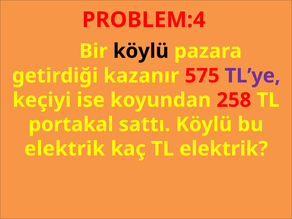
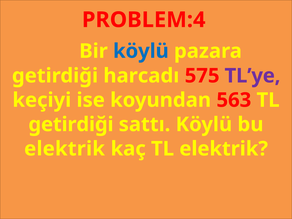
köylü colour: black -> blue (141, 51)
kazanır: kazanır -> harcadı (141, 76)
258: 258 -> 563 (234, 100)
portakal: portakal -> getirdiği (71, 124)
